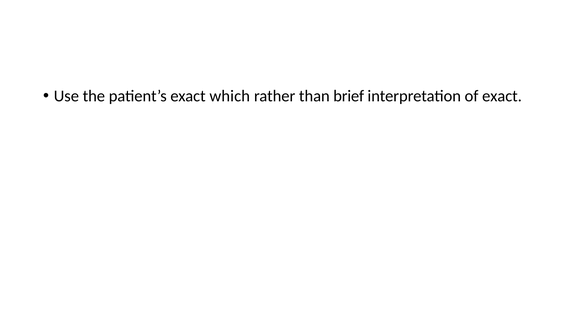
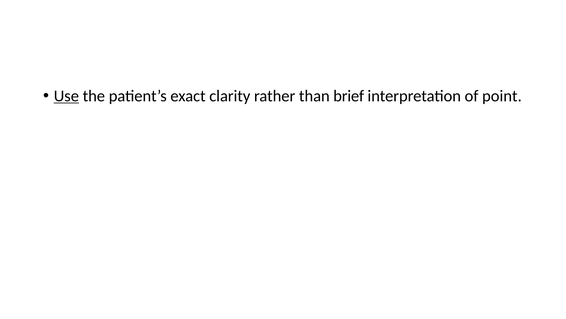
Use underline: none -> present (66, 96)
which: which -> clarity (230, 96)
of exact: exact -> point (502, 96)
